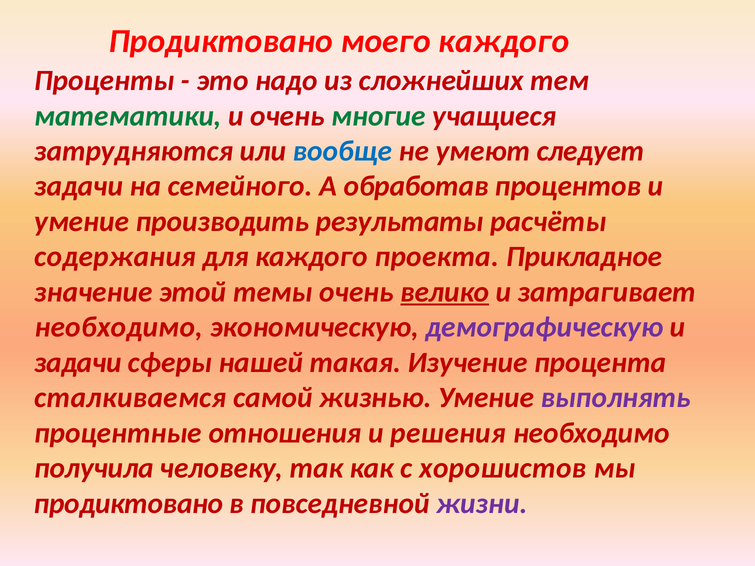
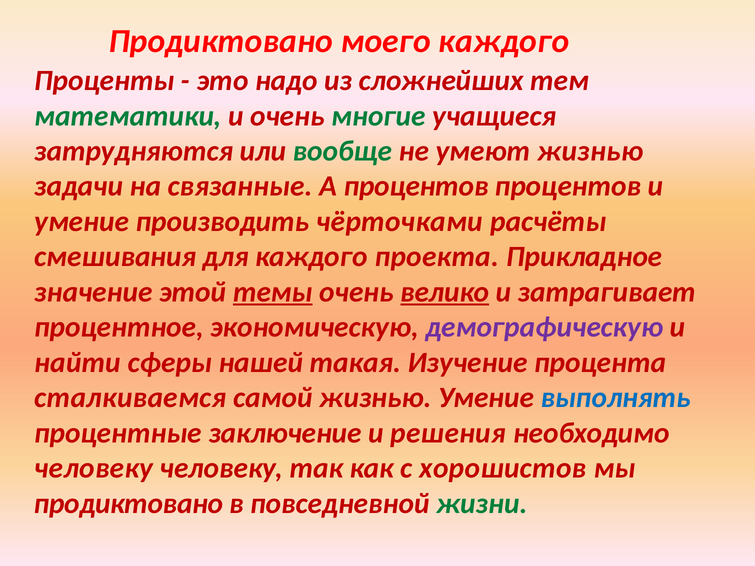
вообще colour: blue -> green (342, 151)
умеют следует: следует -> жизнью (590, 151)
семейного: семейного -> связанные (240, 186)
А обработав: обработав -> процентов (416, 186)
результаты: результаты -> чёрточками (400, 222)
содержания: содержания -> смешивания (115, 257)
темы underline: none -> present (273, 292)
необходимо: необходимо -> процентное (119, 327)
задачи: задачи -> найти (78, 363)
выполнять colour: purple -> blue (616, 398)
отношения: отношения -> заключение (285, 433)
получила: получила -> человеку (94, 468)
жизни colour: purple -> green (482, 504)
